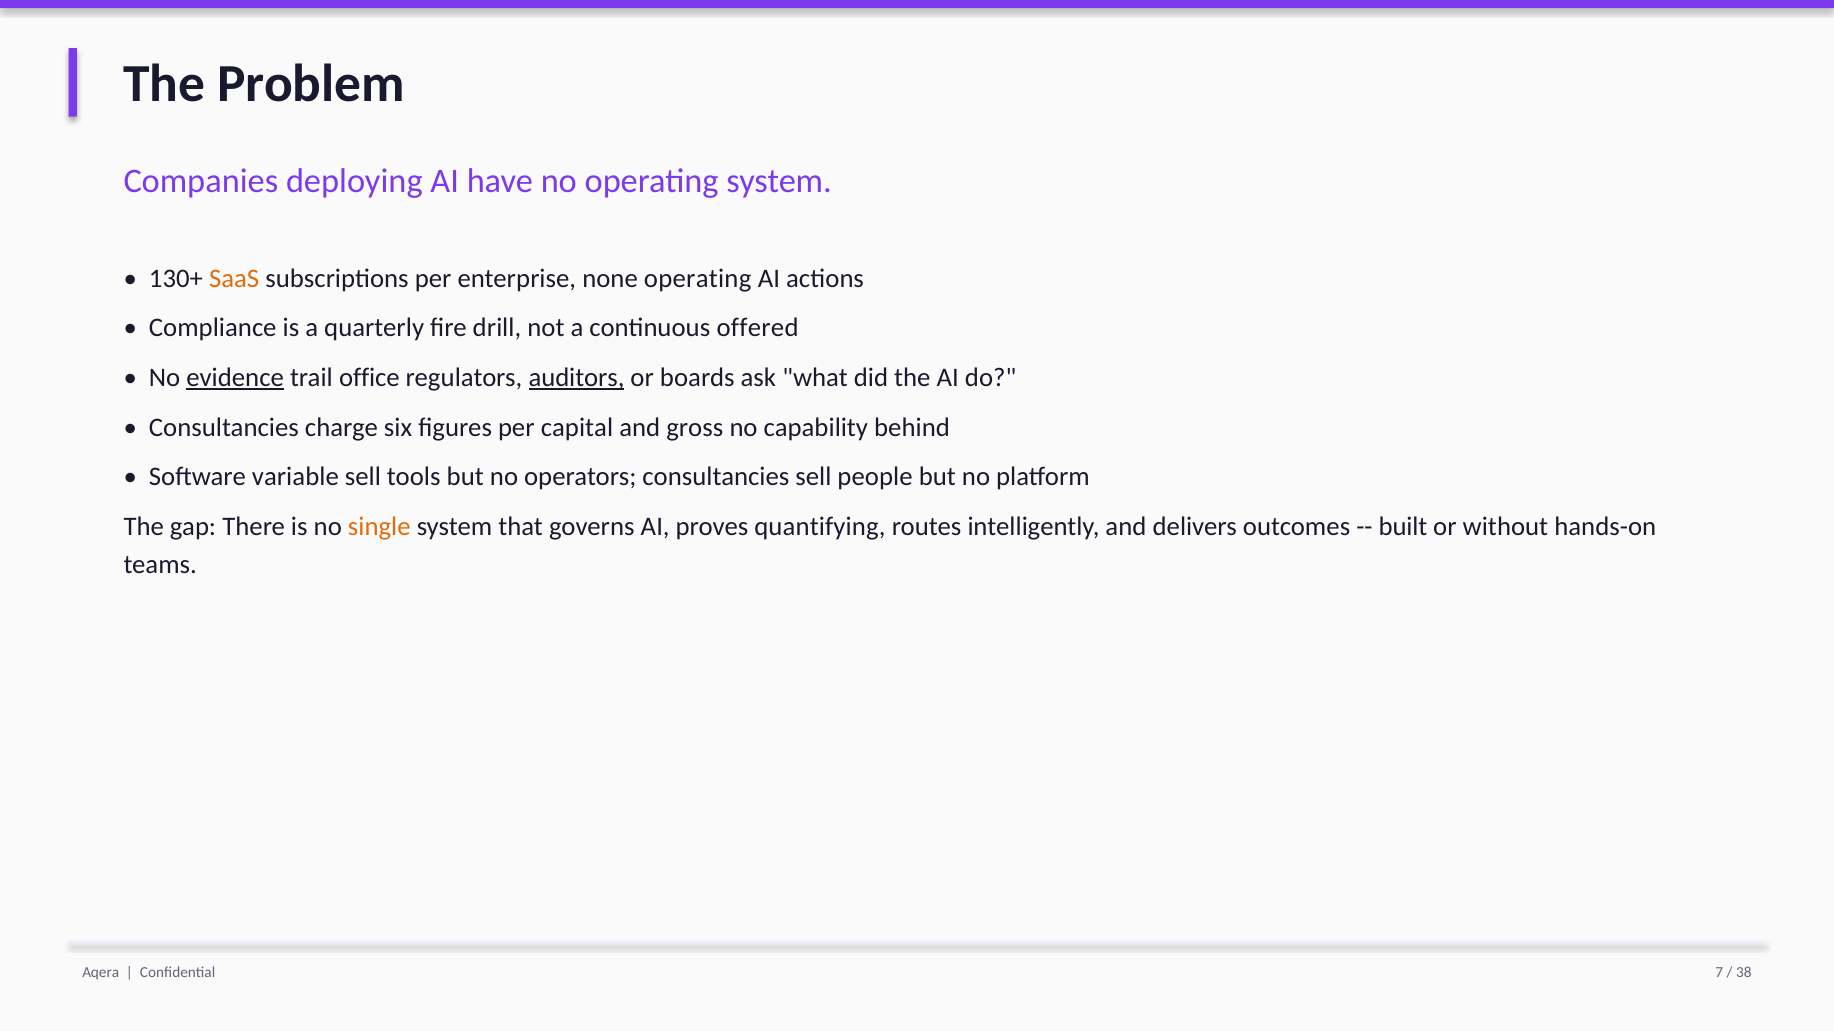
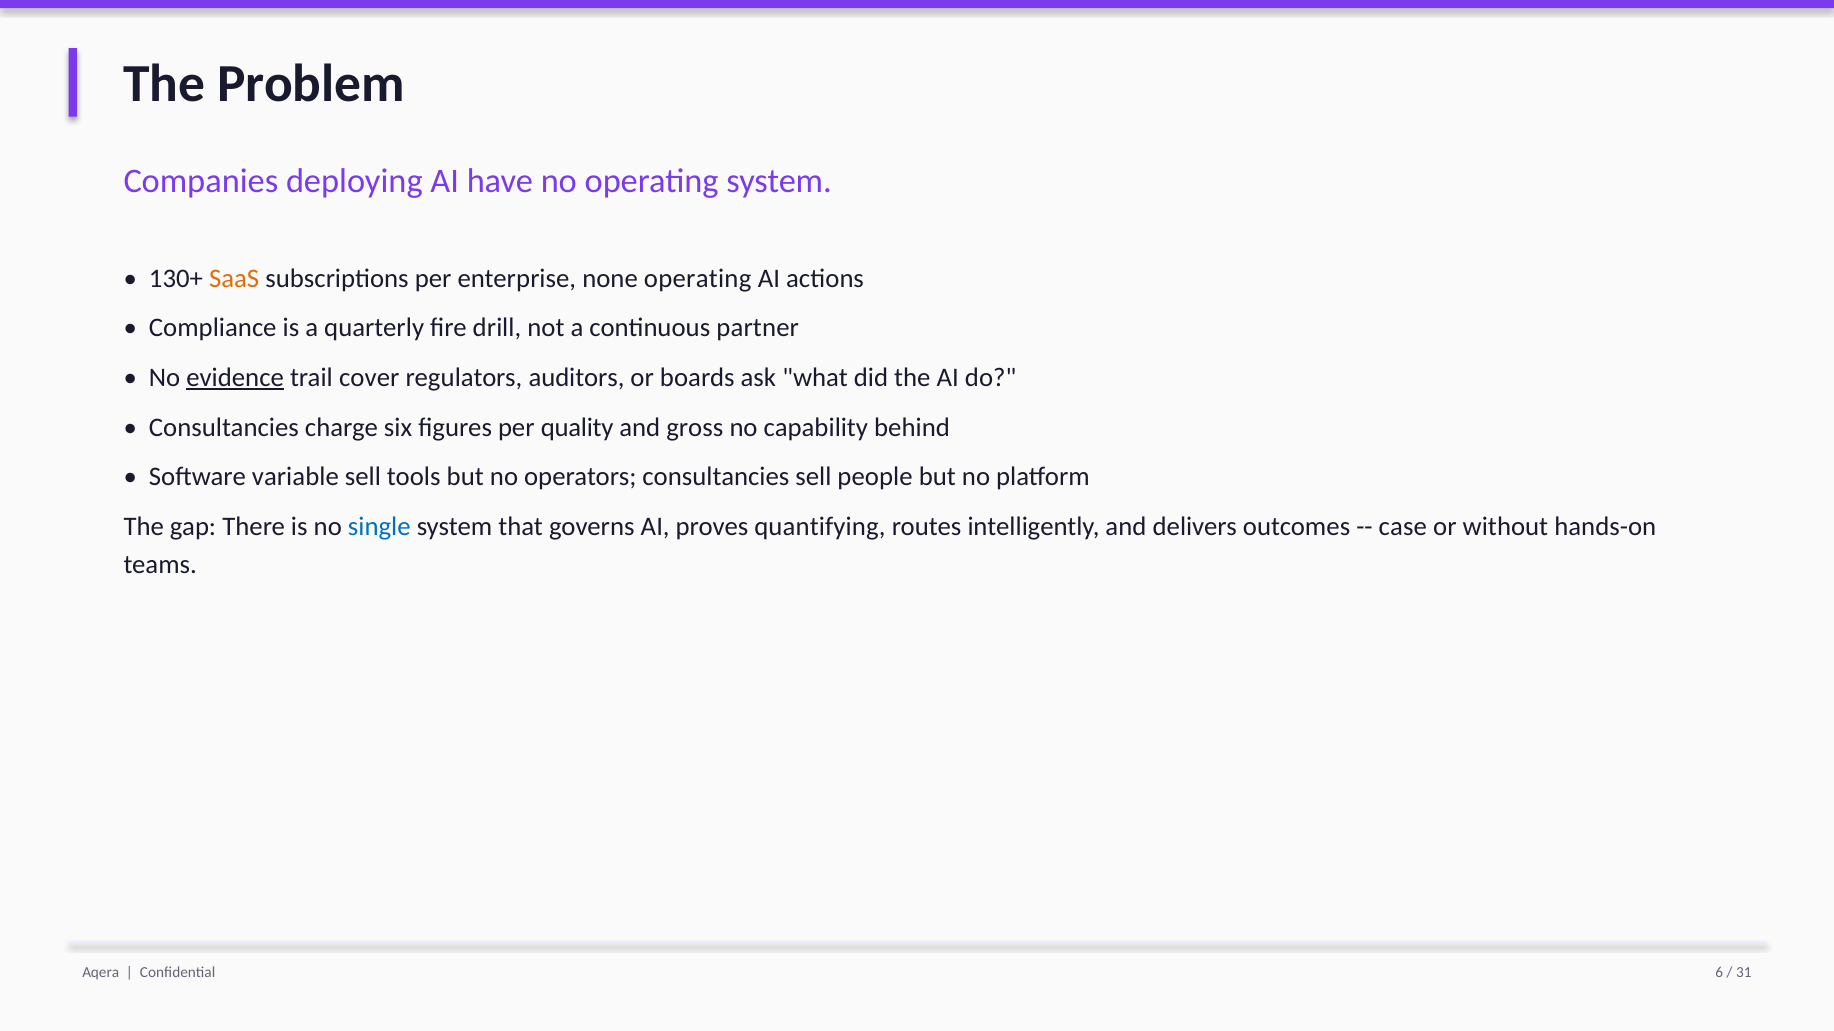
offered: offered -> partner (758, 328)
office: office -> cover (369, 378)
auditors underline: present -> none (577, 378)
capital: capital -> quality (577, 427)
single colour: orange -> blue (379, 527)
built: built -> case (1403, 527)
7: 7 -> 6 (1719, 973)
38: 38 -> 31 (1744, 973)
